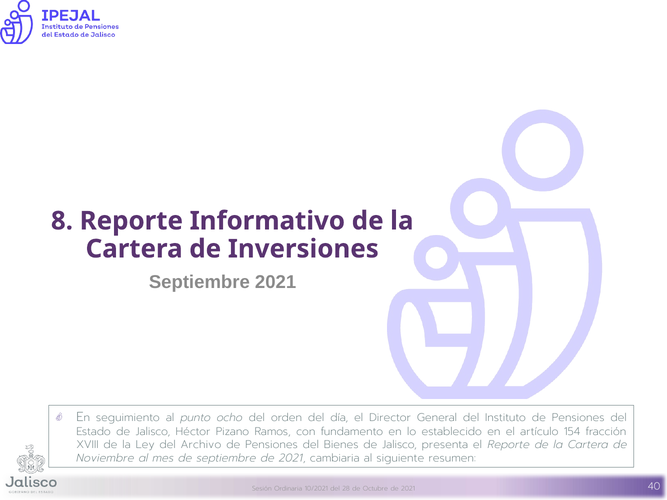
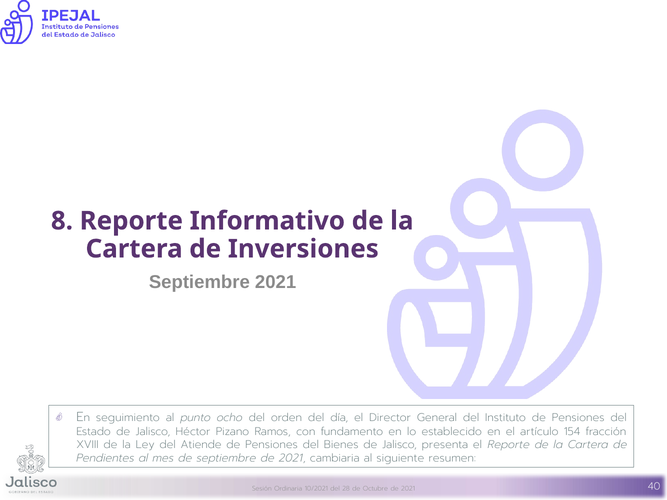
Archivo: Archivo -> Atiende (201, 445)
Noviembre: Noviembre -> Pendientes (105, 458)
